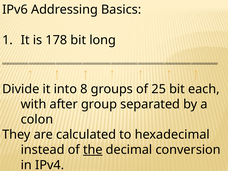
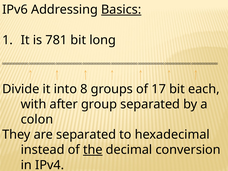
Basics underline: none -> present (121, 10)
178: 178 -> 781 (56, 40)
25: 25 -> 17 (159, 89)
are calculated: calculated -> separated (86, 135)
